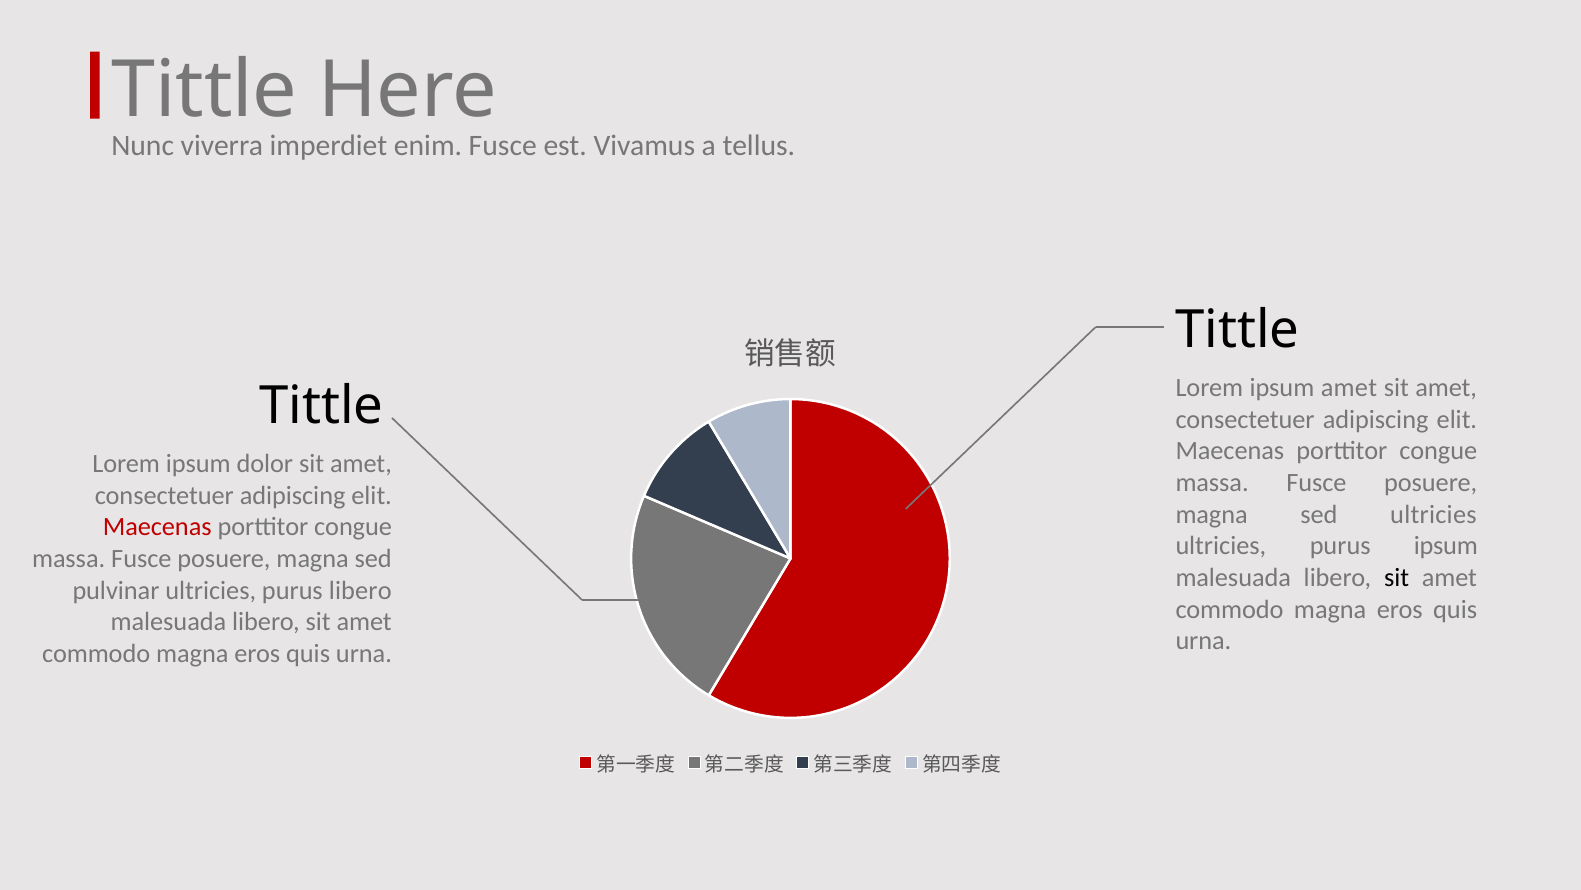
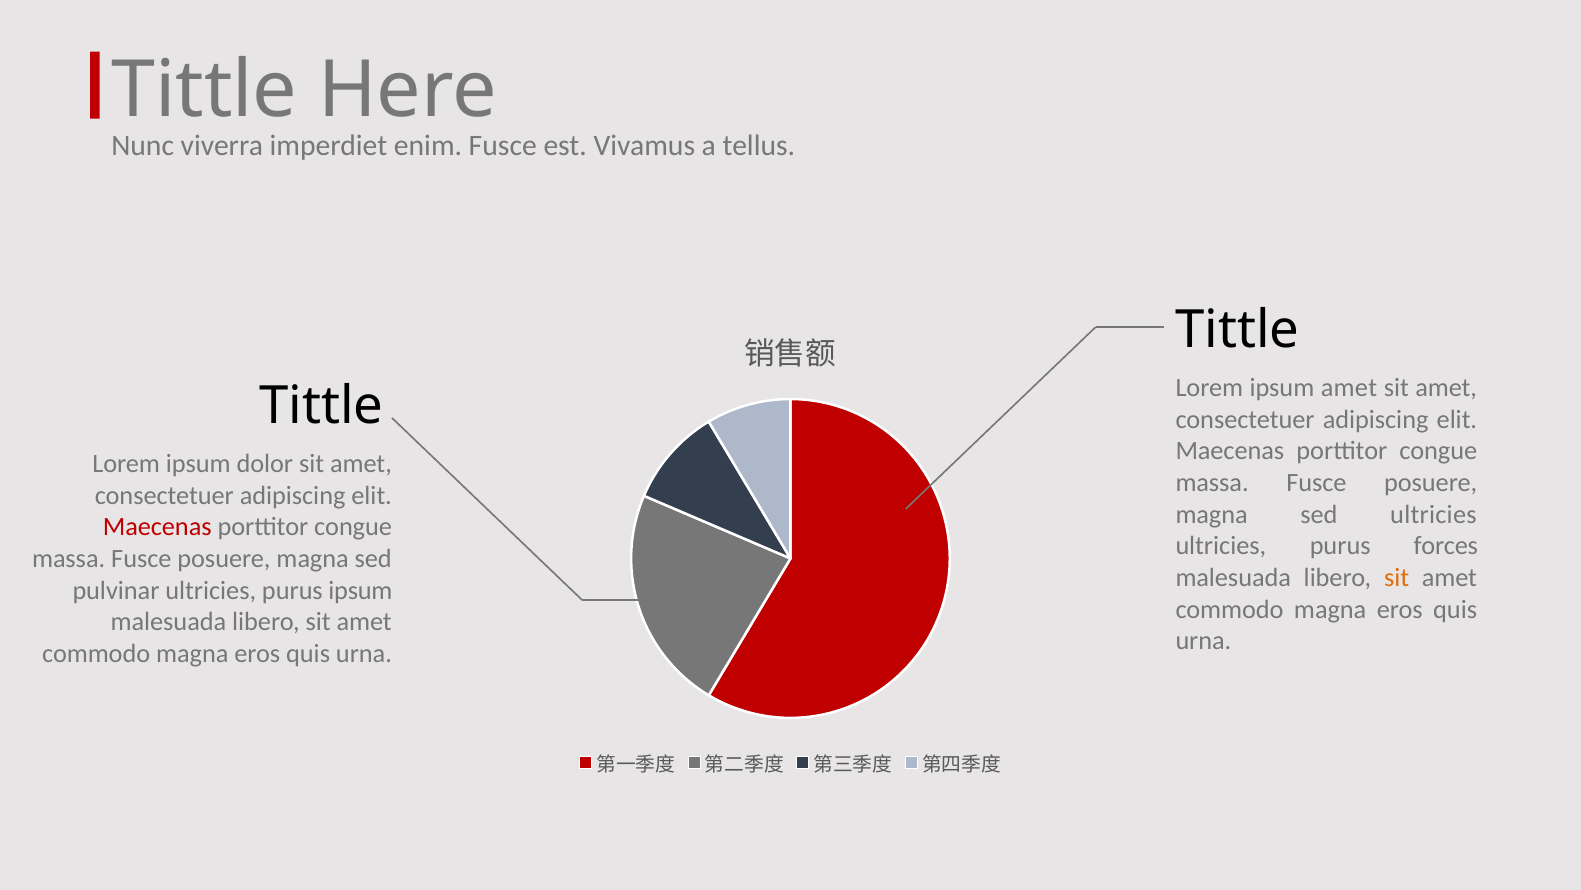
purus ipsum: ipsum -> forces (1446, 546)
sit colour: black -> orange (1397, 577)
purus libero: libero -> ipsum (360, 590)
